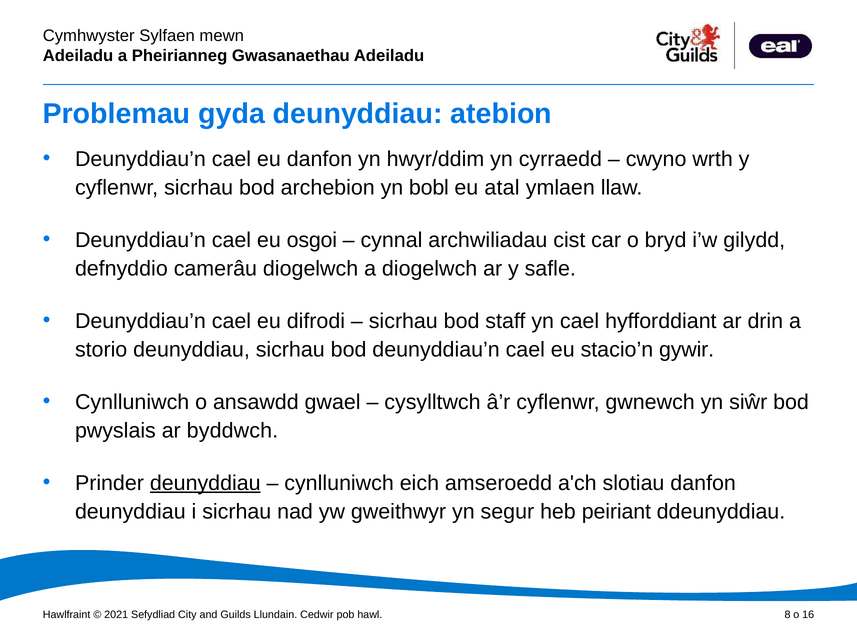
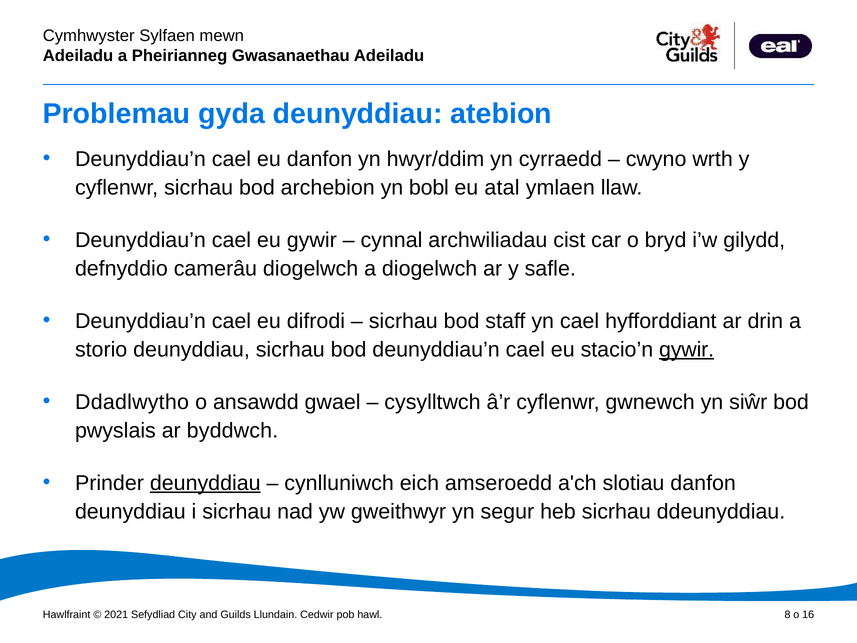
eu osgoi: osgoi -> gywir (312, 240)
gywir underline: none -> present (687, 349)
Cynlluniwch: Cynlluniwch -> Ddadlwytho (132, 402)
heb peiriant: peiriant -> sicrhau (616, 511)
